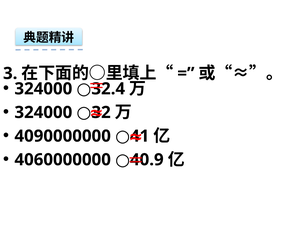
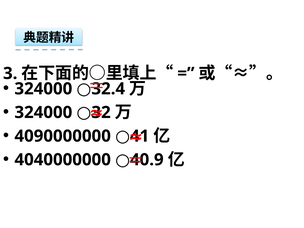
4060000000: 4060000000 -> 4040000000 (63, 160)
